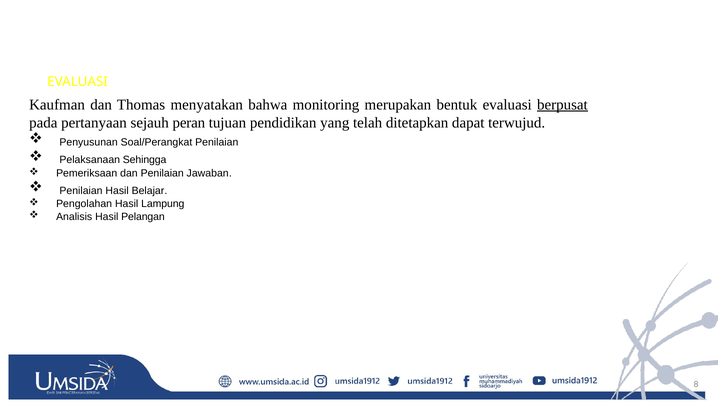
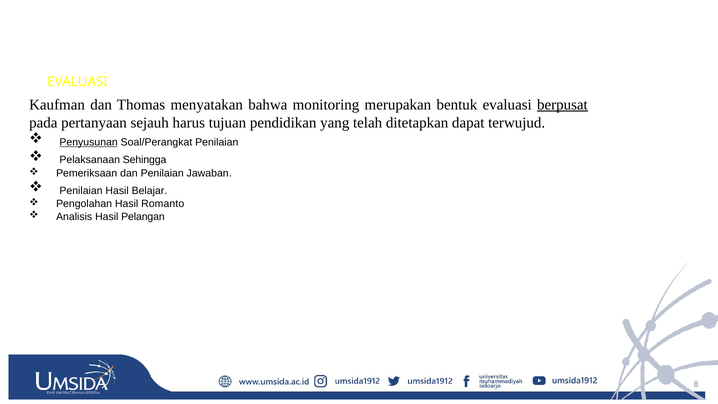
peran: peran -> harus (189, 123)
Penyusunan underline: none -> present (89, 142)
Lampung: Lampung -> Romanto (163, 204)
